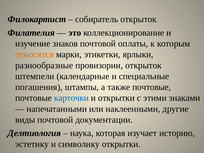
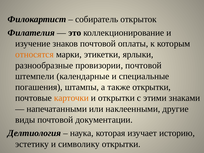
провизории открыток: открыток -> почтовой (143, 65)
также почтовые: почтовые -> открытки (152, 87)
карточки colour: blue -> orange (71, 98)
